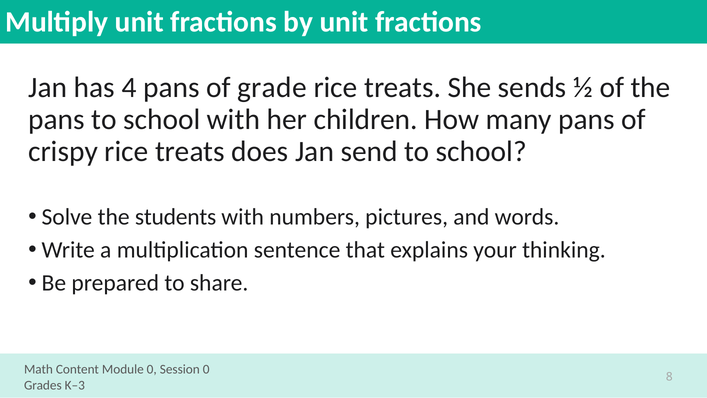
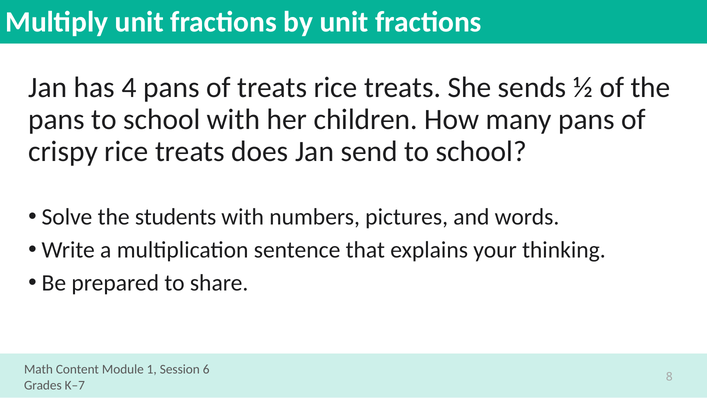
of grade: grade -> treats (272, 88)
Module 0: 0 -> 1 (152, 369)
Session 0: 0 -> 6 (206, 369)
K–3: K–3 -> K–7 (75, 385)
